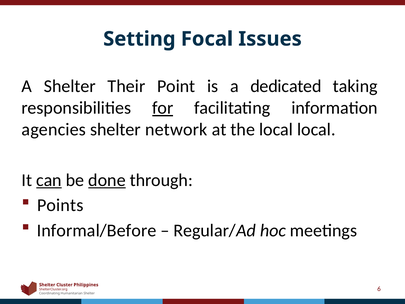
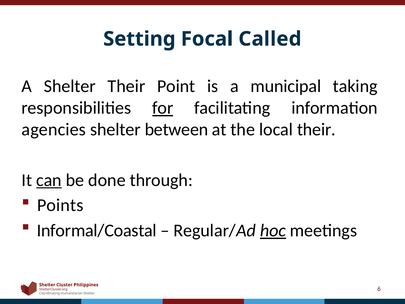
Issues: Issues -> Called (270, 39)
dedicated: dedicated -> municipal (286, 86)
network: network -> between (176, 129)
local local: local -> their (316, 129)
done underline: present -> none (107, 180)
Informal/Before: Informal/Before -> Informal/Coastal (97, 230)
hoc underline: none -> present (273, 230)
